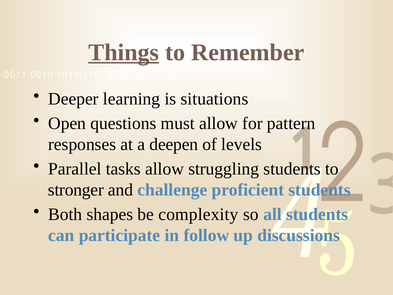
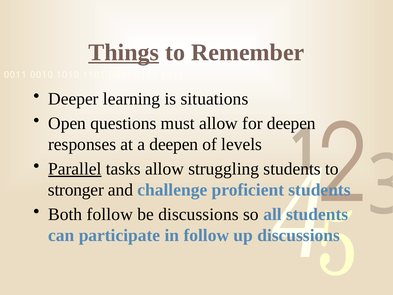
for pattern: pattern -> deepen (291, 123)
Parallel underline: none -> present (75, 169)
Both shapes: shapes -> follow (110, 214)
be complexity: complexity -> discussions (198, 214)
